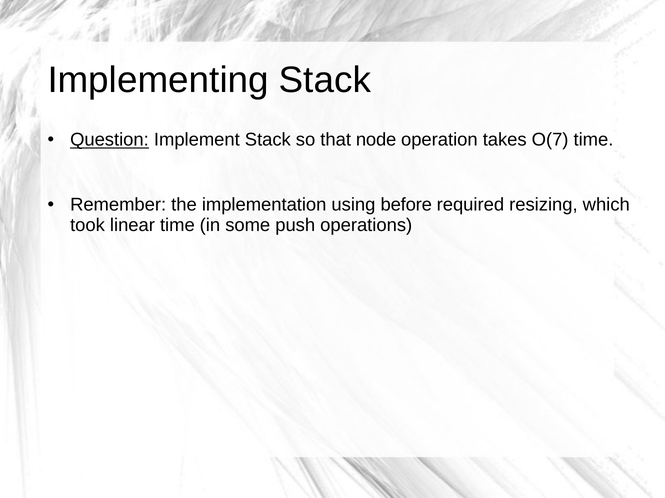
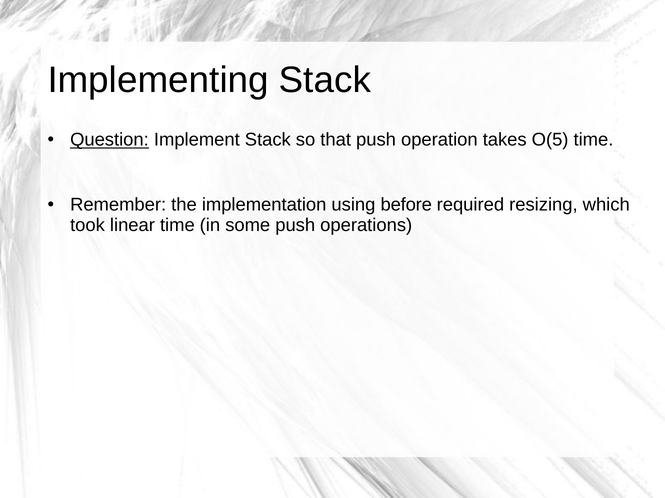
that node: node -> push (376, 140)
O(7: O(7 -> O(5 (550, 140)
